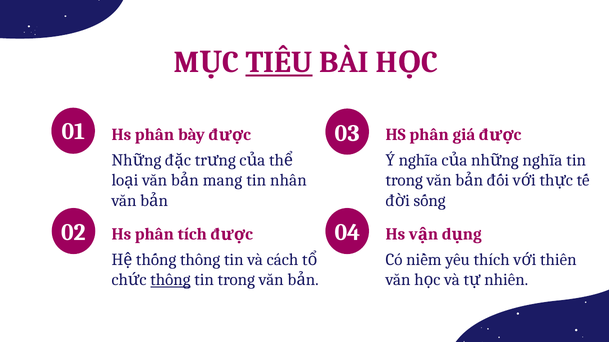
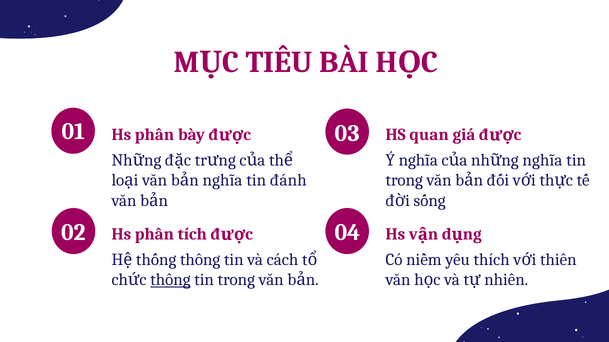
TIÊU underline: present -> none (279, 62)
phân: phân -> quan (429, 135)
mang: mang -> nghĩa (222, 181)
nhân: nhân -> đánh (288, 181)
